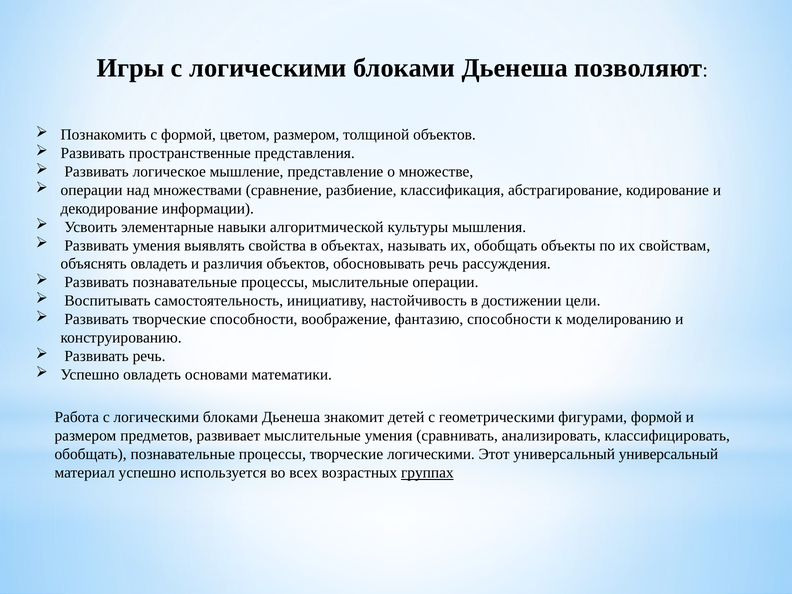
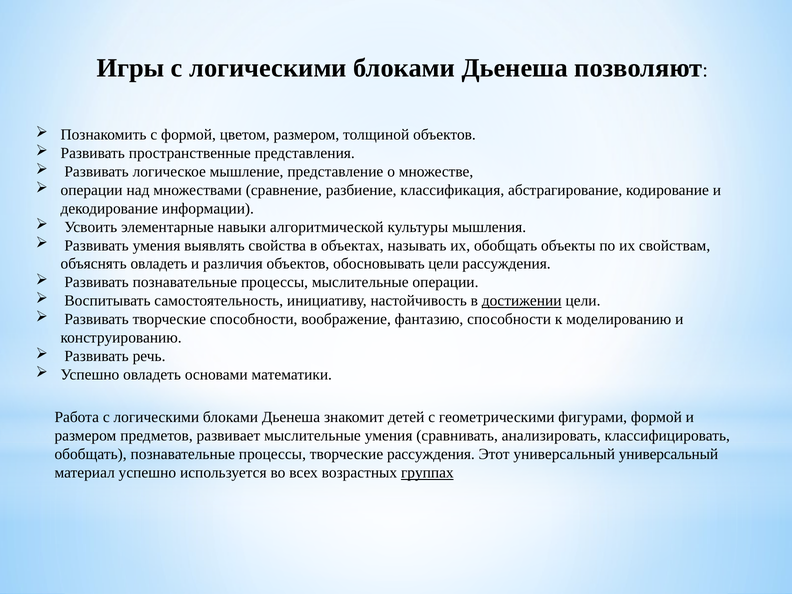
обосновывать речь: речь -> цели (444, 264)
достижении underline: none -> present (522, 301)
творческие логическими: логическими -> рассуждения (431, 454)
